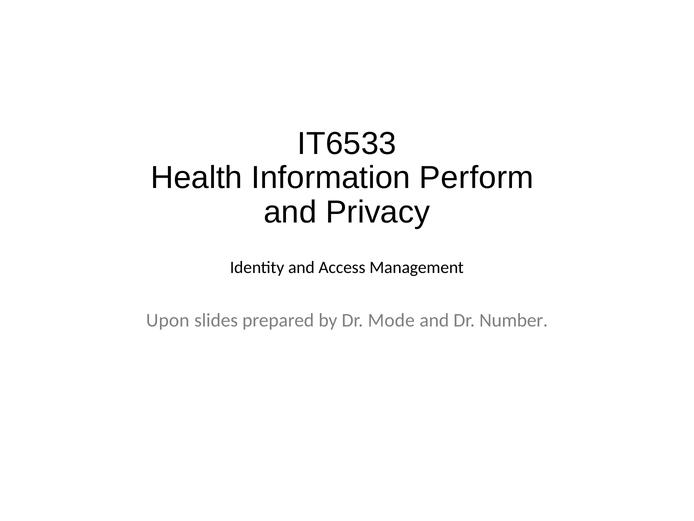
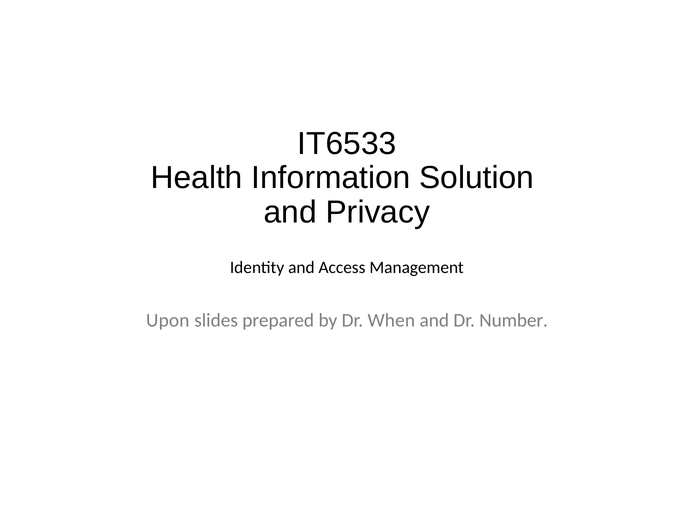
Perform: Perform -> Solution (477, 178)
Mode: Mode -> When (391, 320)
